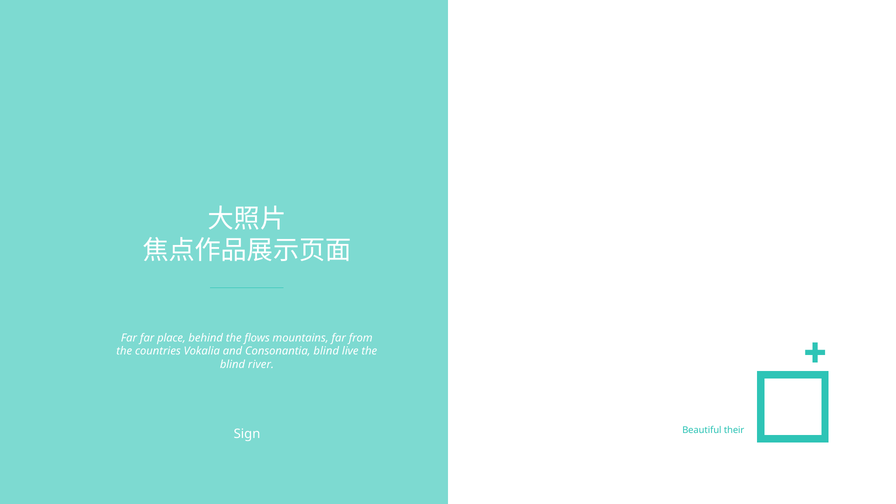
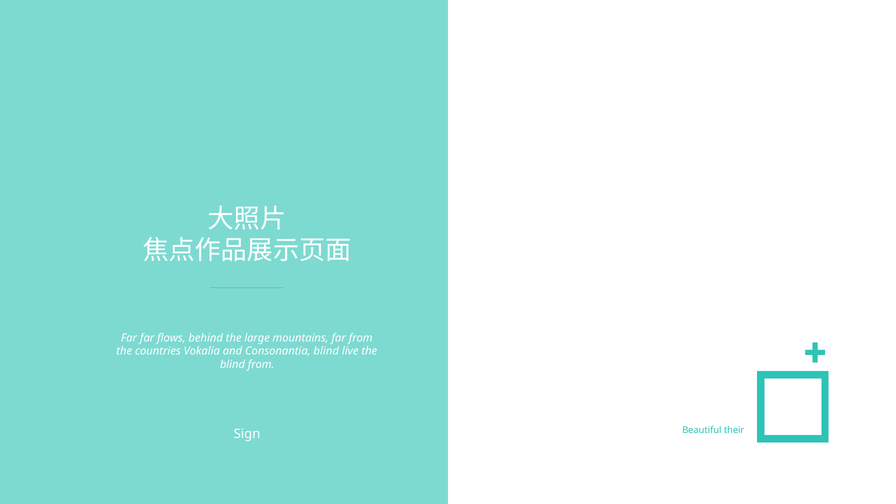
place: place -> flows (171, 338)
flows: flows -> large (257, 338)
blind river: river -> from (261, 365)
